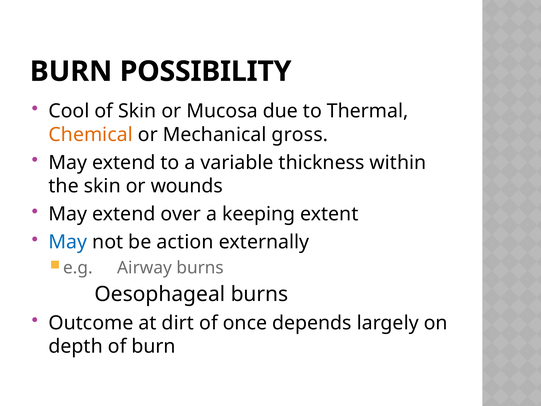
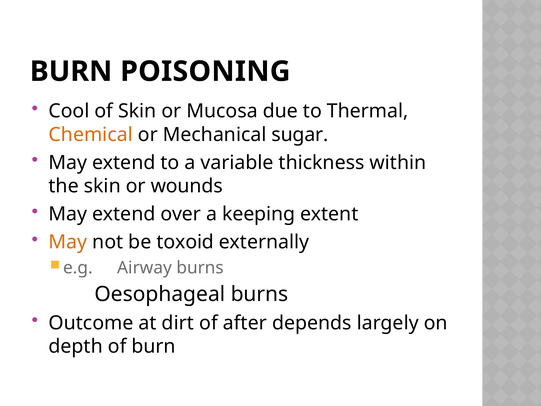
POSSIBILITY: POSSIBILITY -> POISONING (205, 71)
gross: gross -> sugar (300, 135)
May colour: blue -> orange (68, 242)
action: action -> toxoid (185, 242)
once: once -> after (245, 323)
